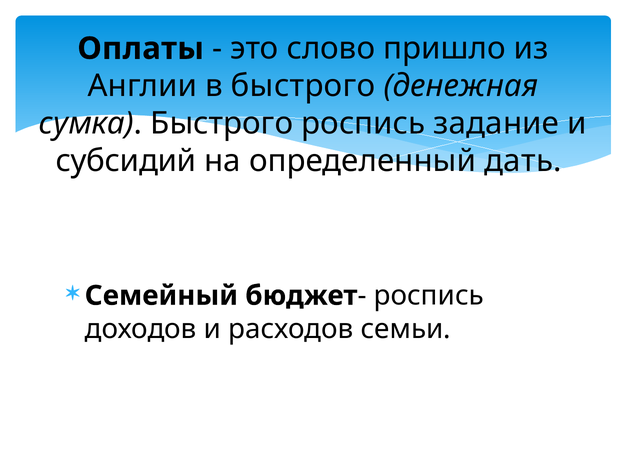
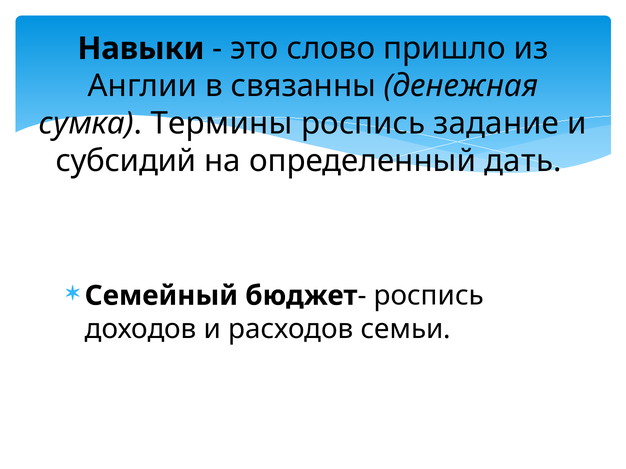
Оплаты: Оплаты -> Навыки (141, 49)
в быстрого: быстрого -> связанны (303, 86)
сумка Быстрого: Быстрого -> Термины (222, 124)
